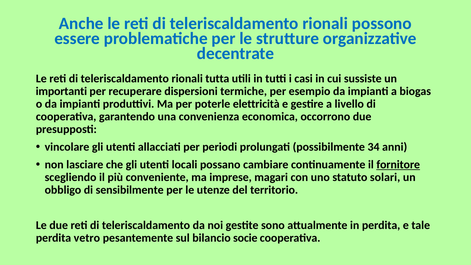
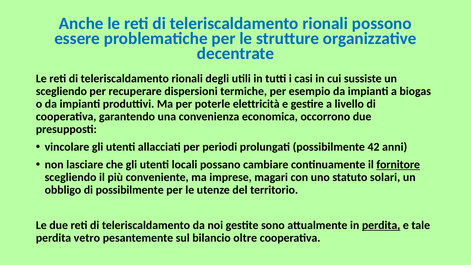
tutta: tutta -> degli (217, 79)
importanti: importanti -> scegliendo (61, 91)
34: 34 -> 42 (374, 147)
di sensibilmente: sensibilmente -> possibilmente (130, 190)
perdita underline: none -> present (381, 225)
socie: socie -> oltre (245, 238)
